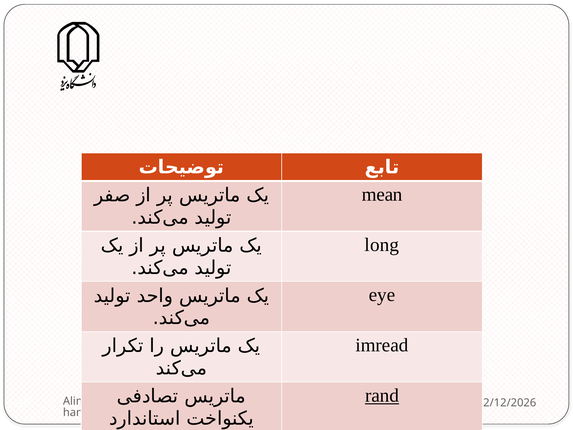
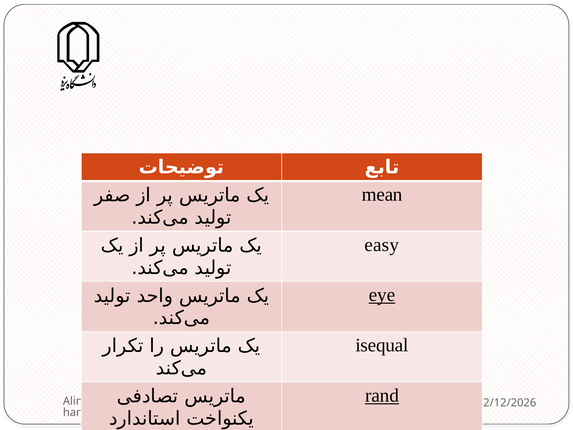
long: long -> easy (382, 245)
eye underline: none -> present (382, 295)
imread: imread -> isequal (382, 345)
